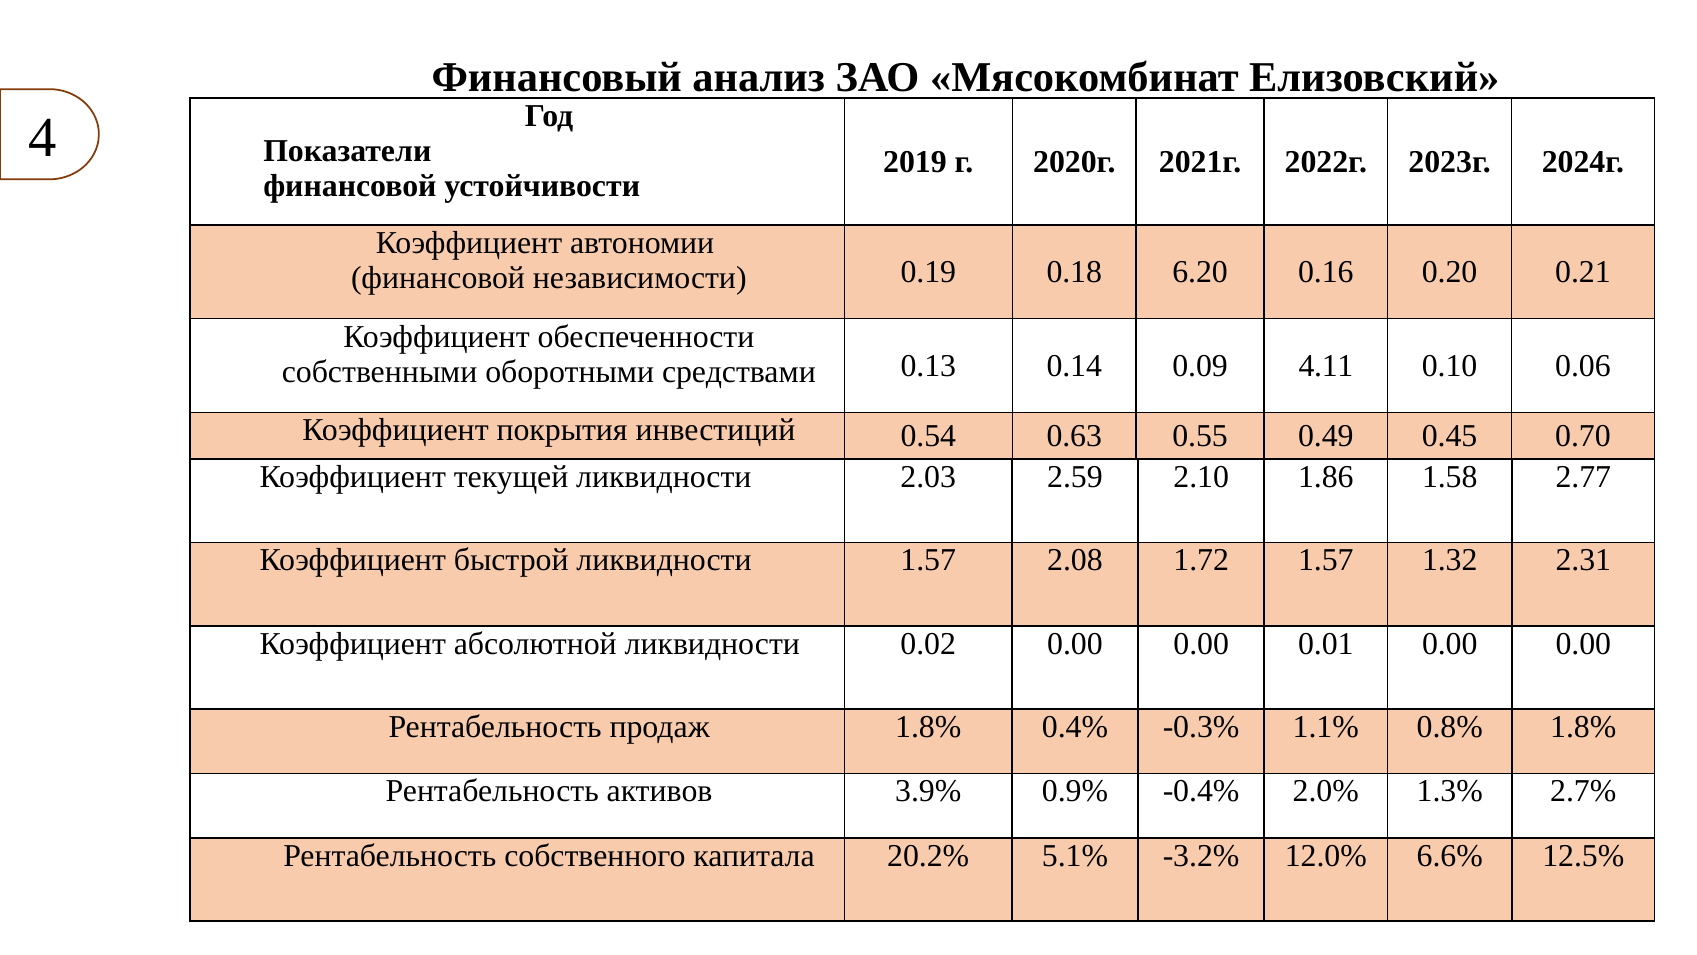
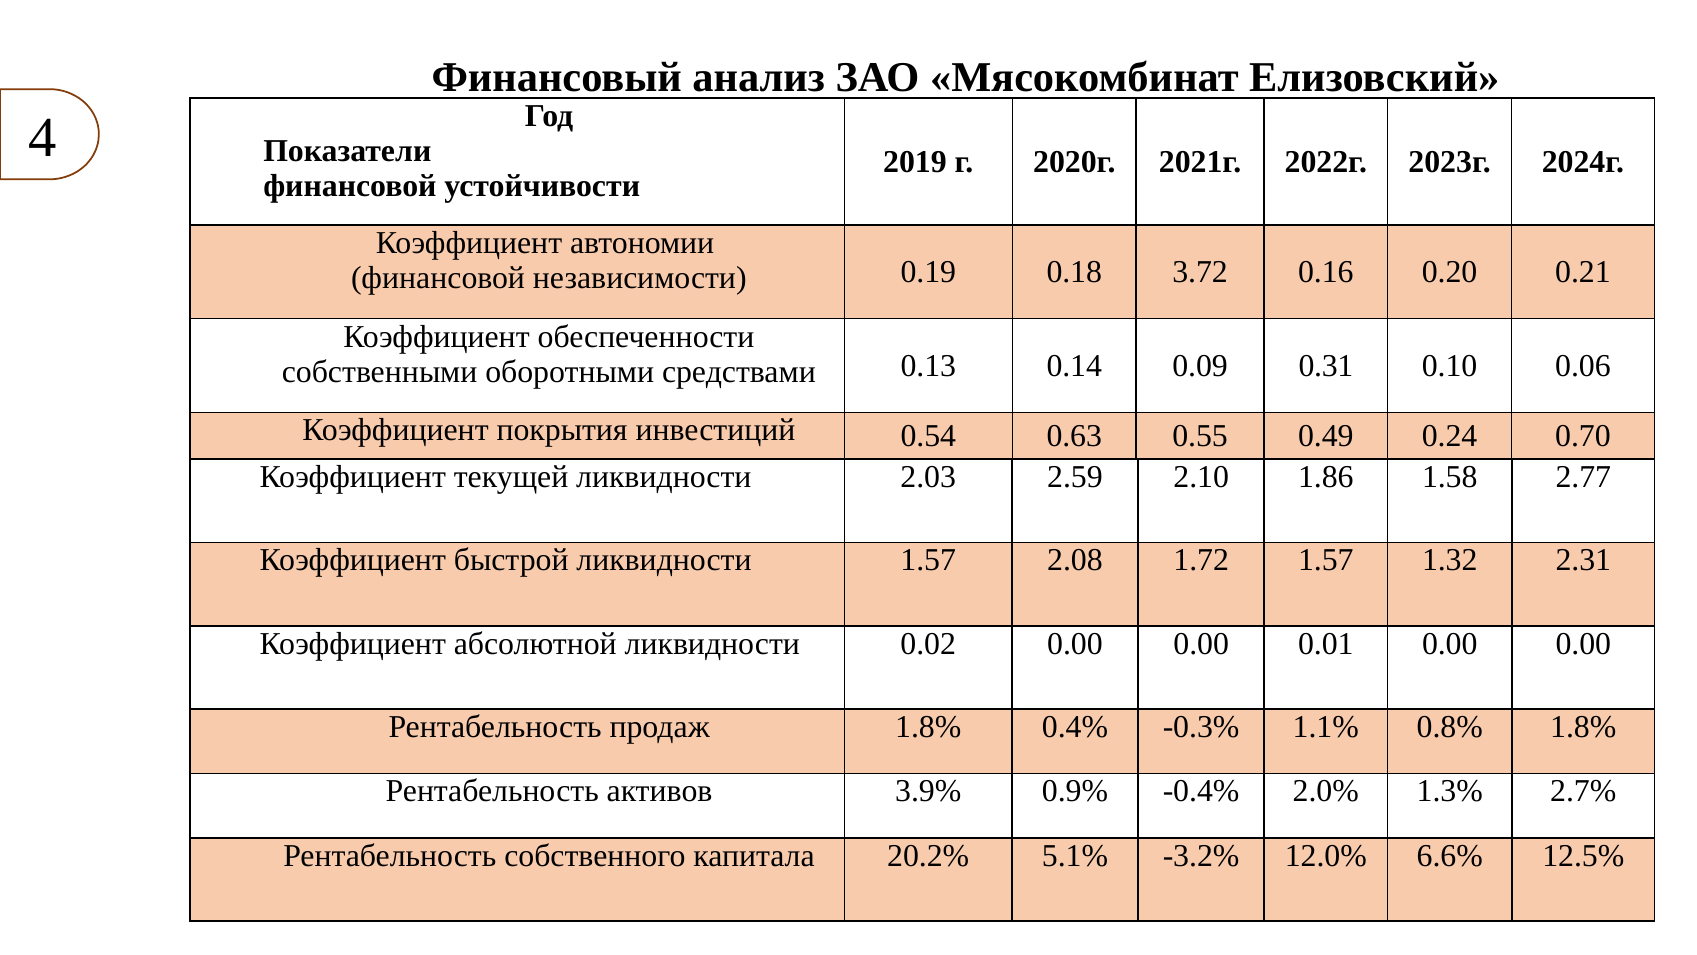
6.20: 6.20 -> 3.72 (1200, 272)
4.11: 4.11 -> 0.31 (1326, 366)
0.45: 0.45 -> 0.24 (1450, 436)
